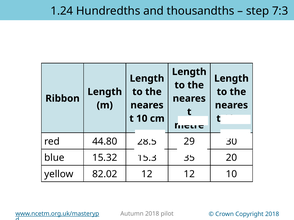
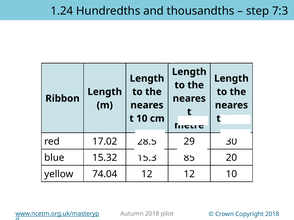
44.80: 44.80 -> 17.02 (105, 142)
35: 35 -> 85 (189, 158)
82.02: 82.02 -> 74.04 (105, 174)
